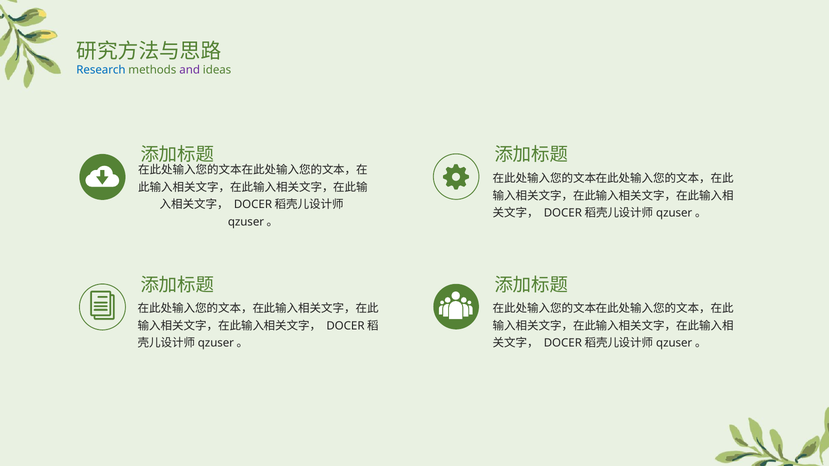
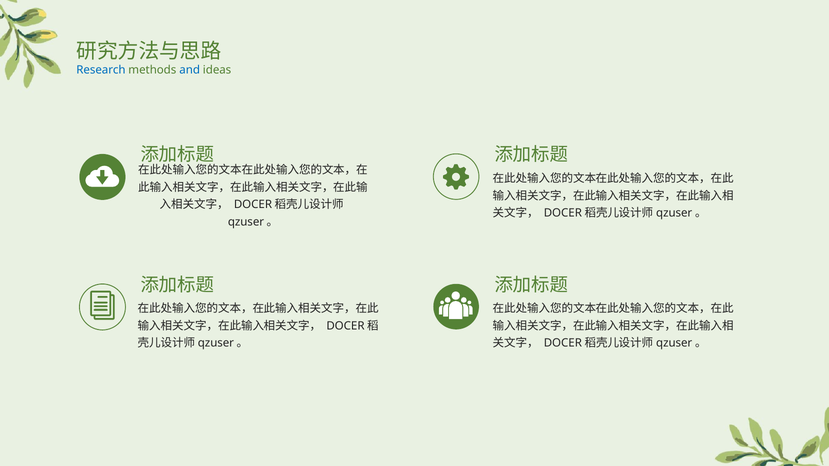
and colour: purple -> blue (190, 70)
